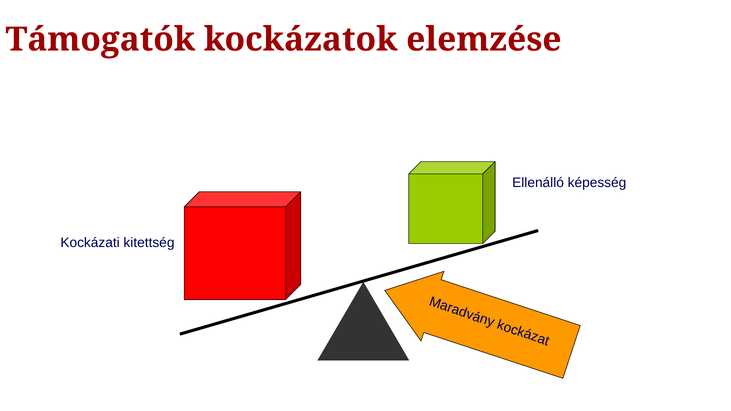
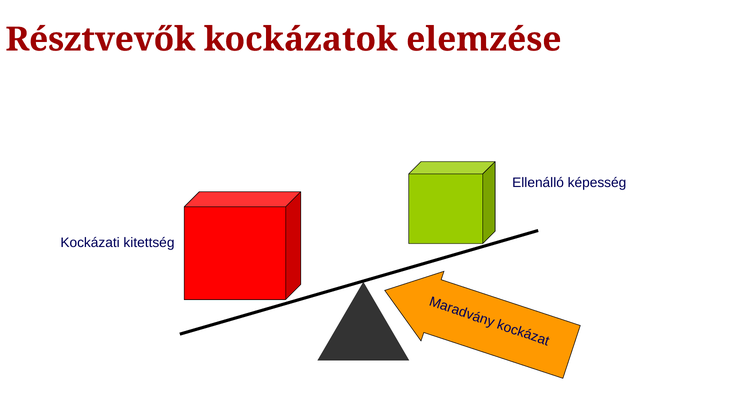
Támogatók: Támogatók -> Résztvevők (100, 40)
